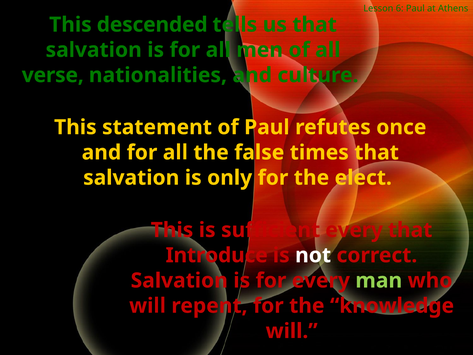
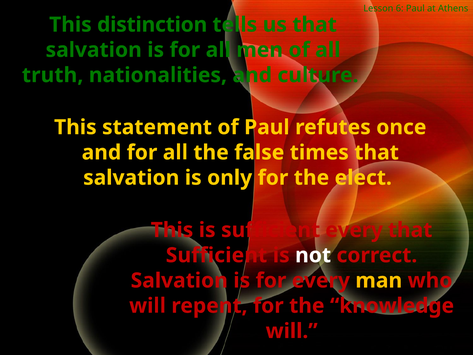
descended: descended -> distinction (152, 25)
verse: verse -> truth (53, 75)
Introduce: Introduce -> Sufficient (216, 255)
man colour: light green -> yellow (379, 280)
